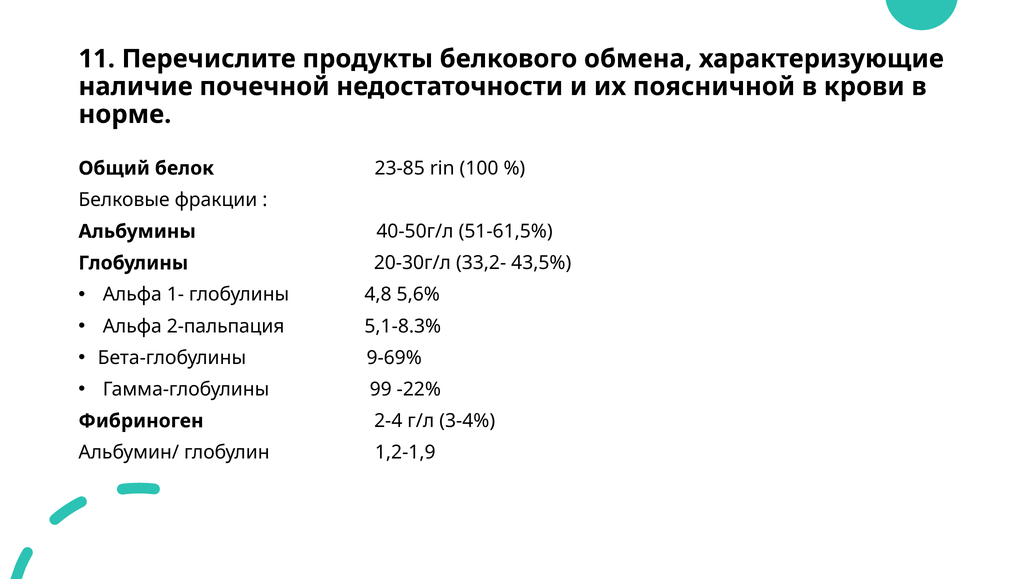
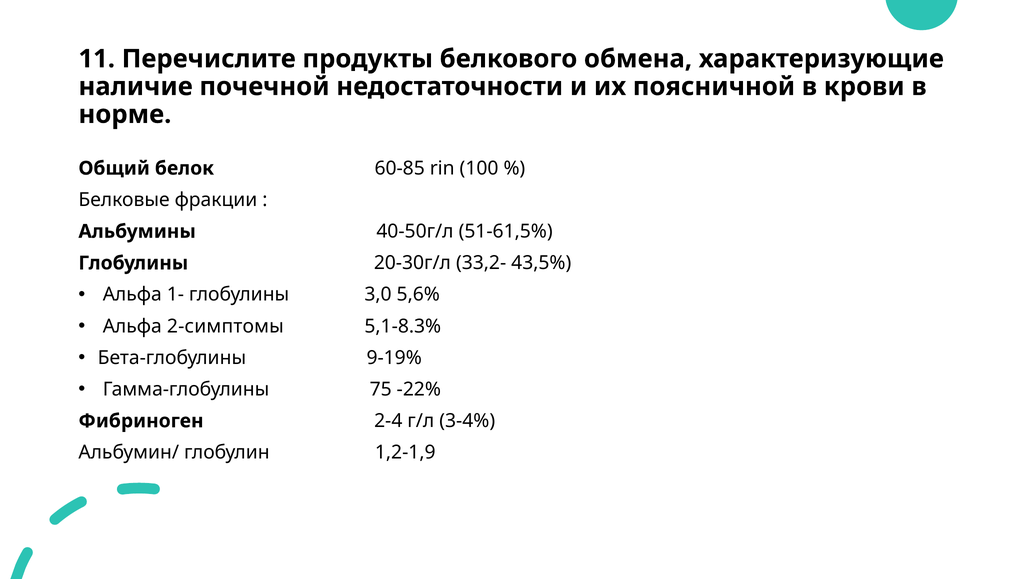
23-85: 23-85 -> 60-85 (400, 168)
4,8: 4,8 -> 3,0 (378, 295)
2-пальпация: 2-пальпация -> 2-симптомы (225, 326)
9-69%: 9-69% -> 9-19% (394, 358)
99: 99 -> 75 (381, 389)
